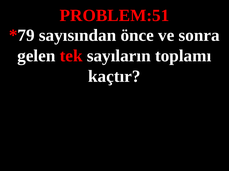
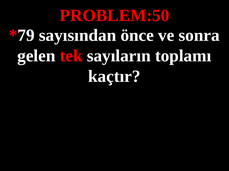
PROBLEM:51: PROBLEM:51 -> PROBLEM:50 (114, 16)
